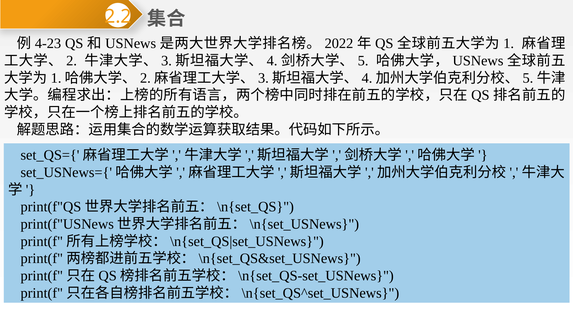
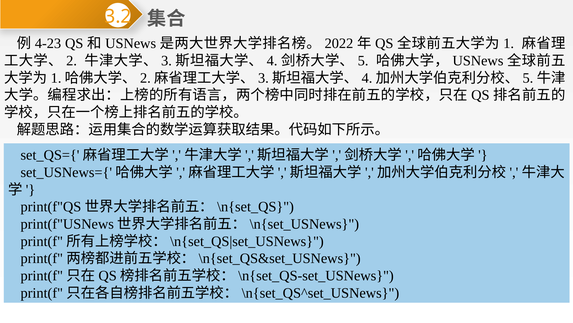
2.2: 2.2 -> 3.2 (118, 16)
